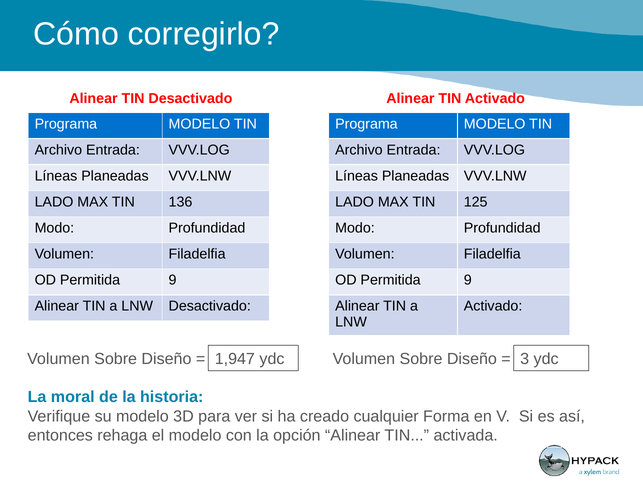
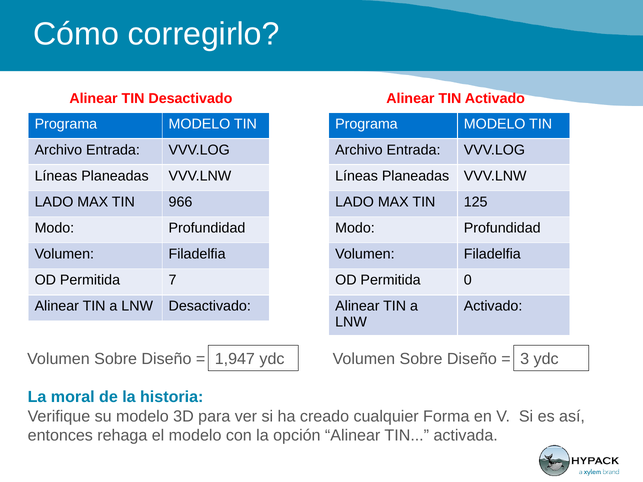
136: 136 -> 966 (180, 202)
9: 9 -> 7 (173, 280)
9: 9 -> 0 (468, 280)
